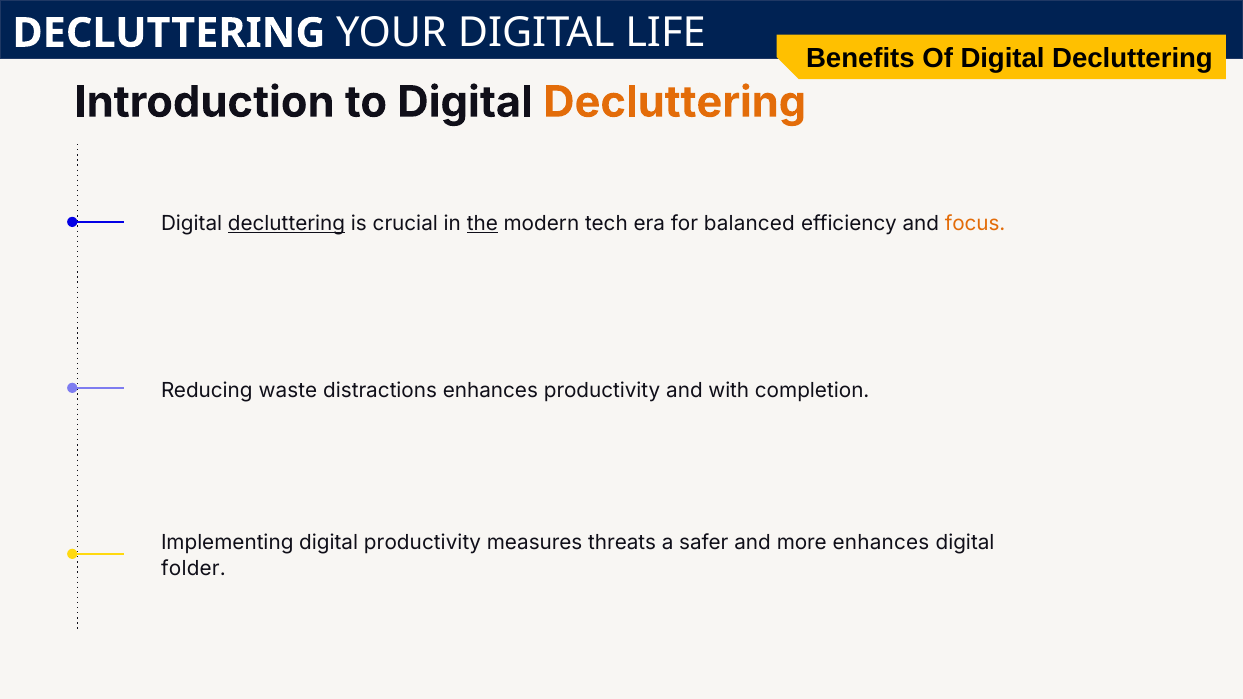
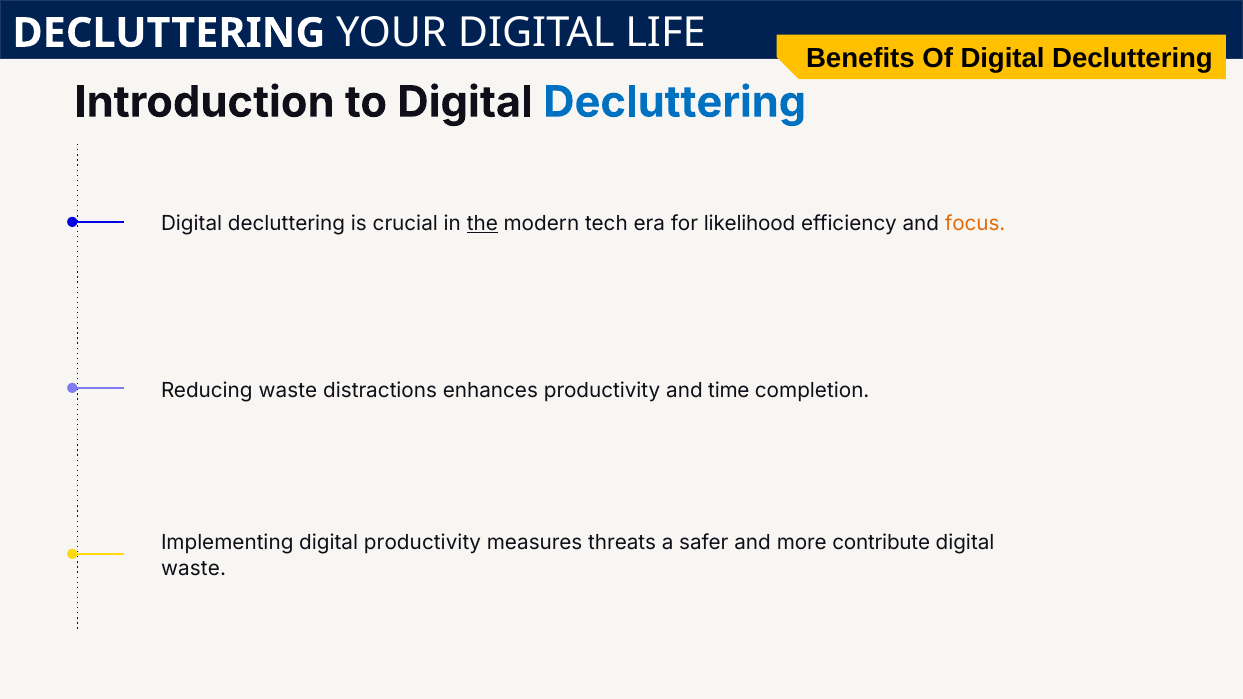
Decluttering colour: orange -> blue (675, 102)
decluttering underline: present -> none (286, 224)
balanced: balanced -> likelihood (750, 224)
with: with -> time (729, 391)
more enhances: enhances -> contribute (881, 543)
folder: folder -> waste (194, 569)
